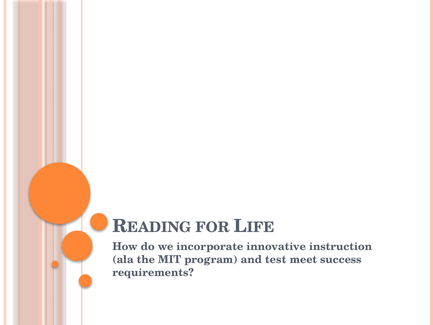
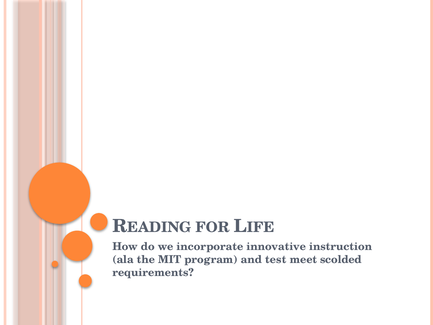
success: success -> scolded (341, 259)
